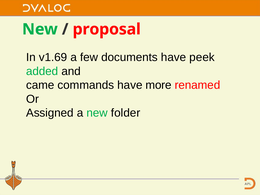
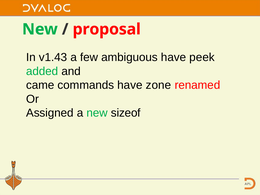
v1.69: v1.69 -> v1.43 (53, 57)
documents: documents -> ambiguous (130, 57)
more: more -> zone (158, 85)
folder: folder -> sizeof (126, 113)
